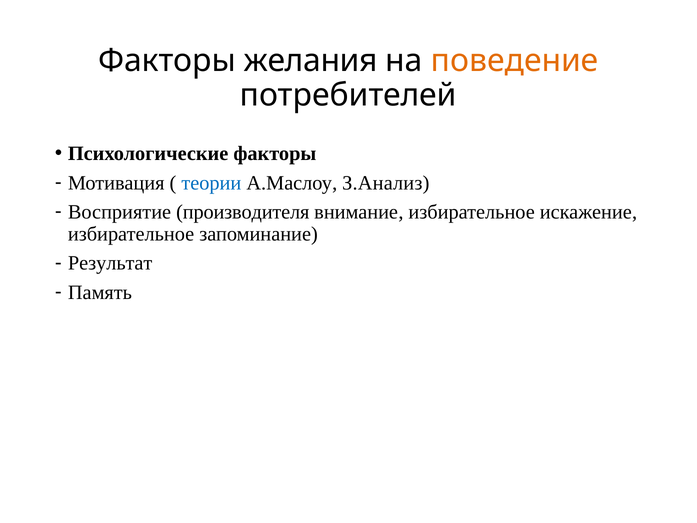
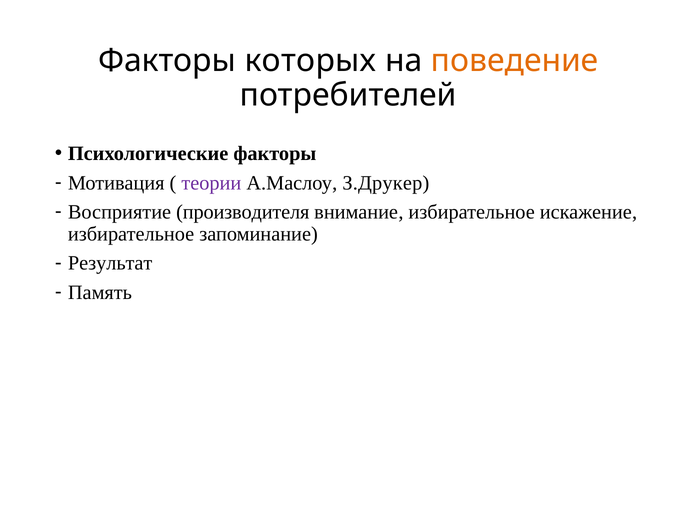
желания: желания -> которых (310, 61)
теории colour: blue -> purple (211, 183)
З.Анализ: З.Анализ -> З.Друкер (386, 183)
